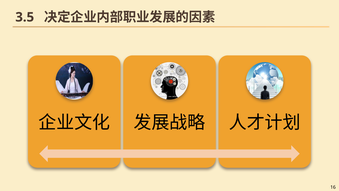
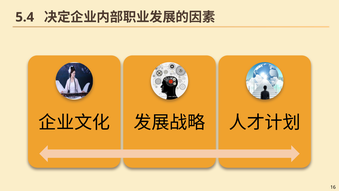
3.5: 3.5 -> 5.4 (25, 17)
